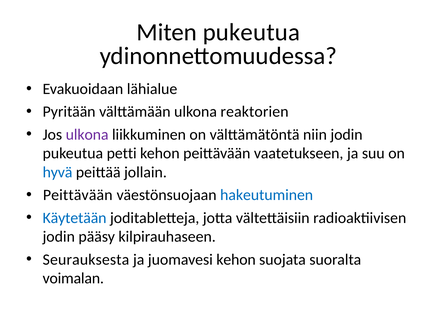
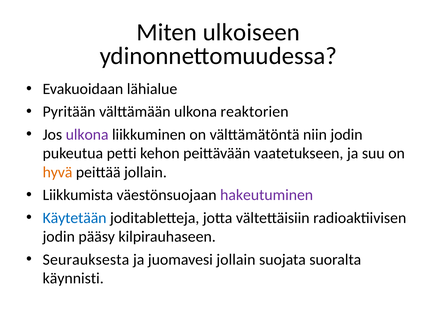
Miten pukeutua: pukeutua -> ulkoiseen (251, 32)
hyvä colour: blue -> orange (58, 173)
Peittävään: Peittävään -> Liikkumista (78, 196)
hakeutuminen colour: blue -> purple (267, 196)
juomavesi kehon: kehon -> jollain (236, 260)
voimalan: voimalan -> käynnisti (73, 279)
